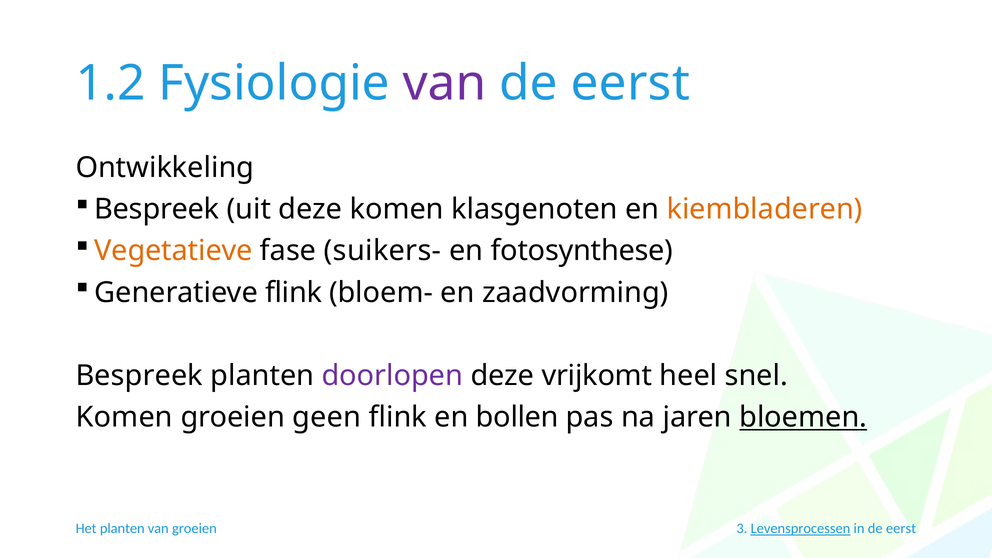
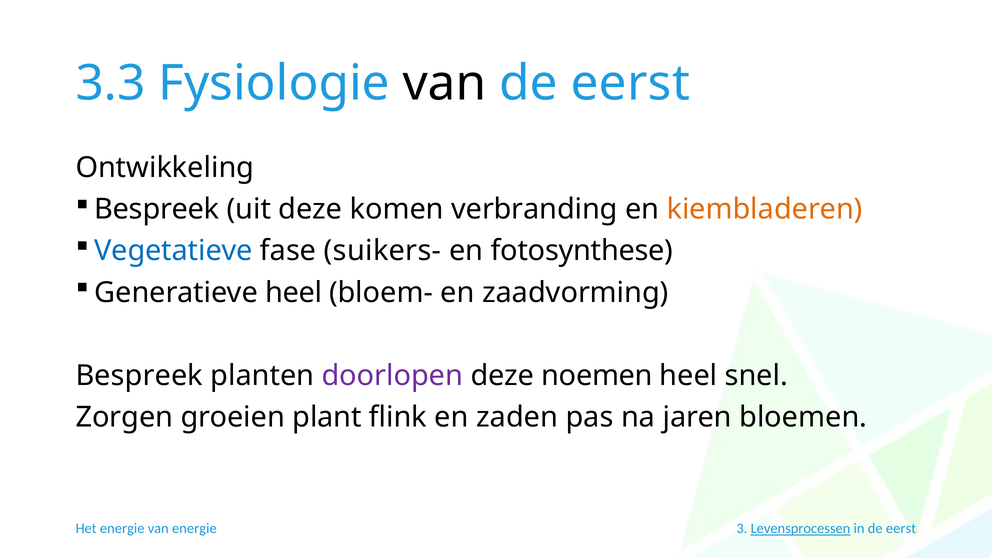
1.2: 1.2 -> 3.3 (111, 83)
van colour: purple -> black (445, 83)
klasgenoten: klasgenoten -> verbranding (534, 209)
Vegetatieve colour: orange -> blue (173, 251)
Generatieve flink: flink -> heel (294, 292)
vrijkomt: vrijkomt -> noemen (597, 376)
Komen: Komen -> Zorgen (124, 417)
geen: geen -> plant (327, 417)
bollen: bollen -> zaden (517, 417)
bloemen underline: present -> none (803, 417)
Het planten: planten -> energie (122, 529)
van groeien: groeien -> energie (194, 529)
